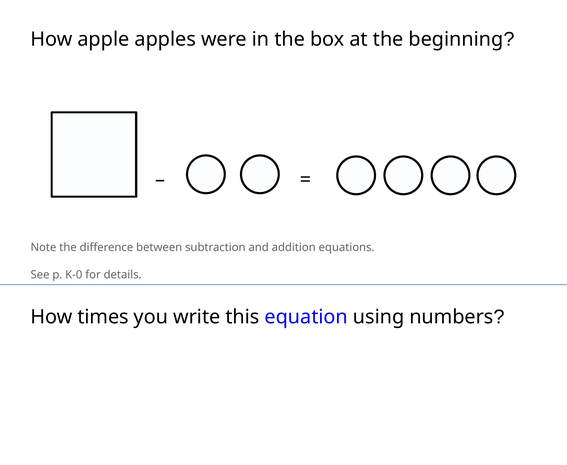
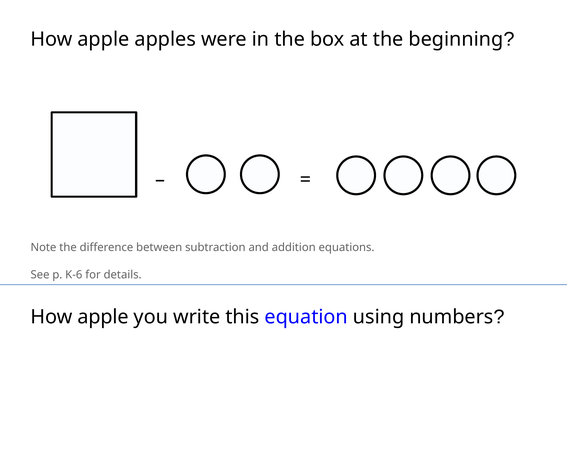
K-0: K-0 -> K-6 (74, 275)
times: times -> apple (103, 317)
